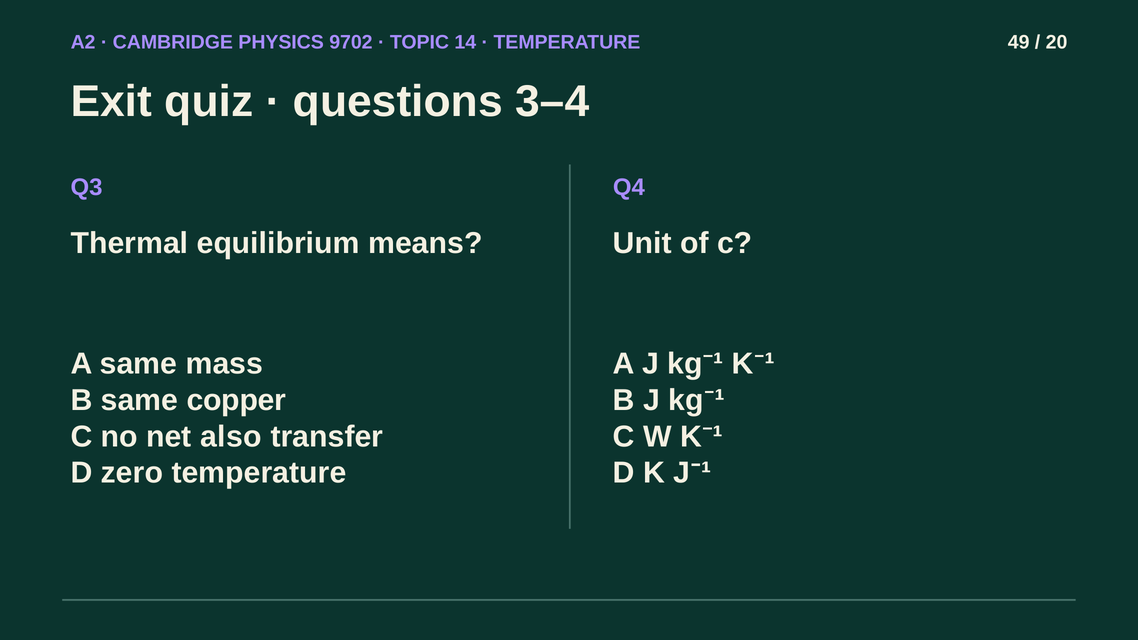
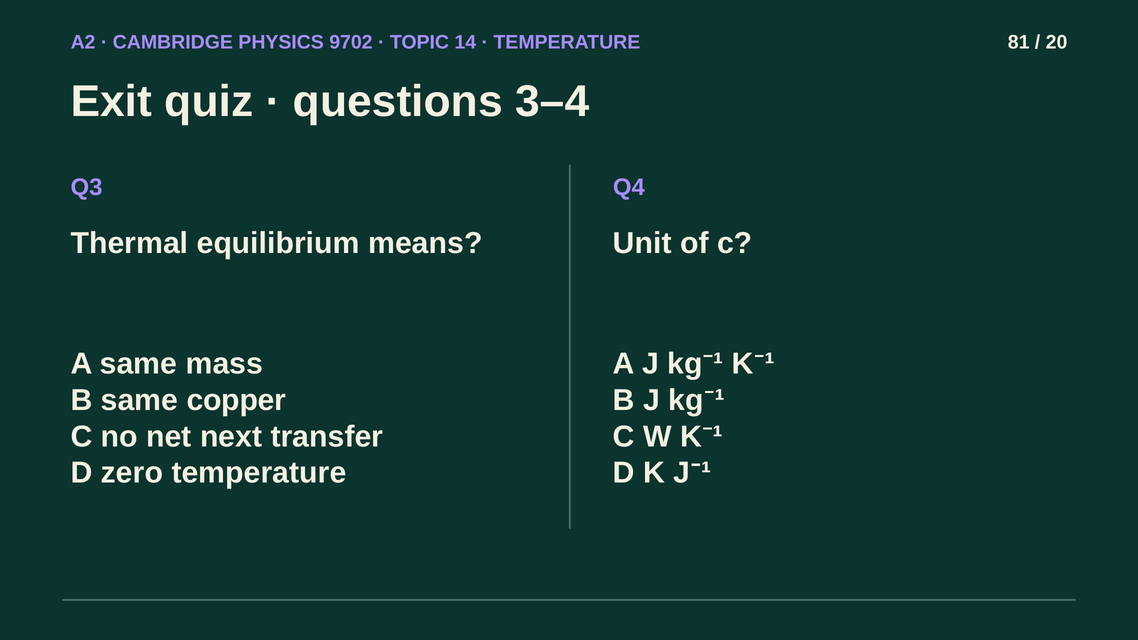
49: 49 -> 81 (1019, 42)
also: also -> next (231, 437)
